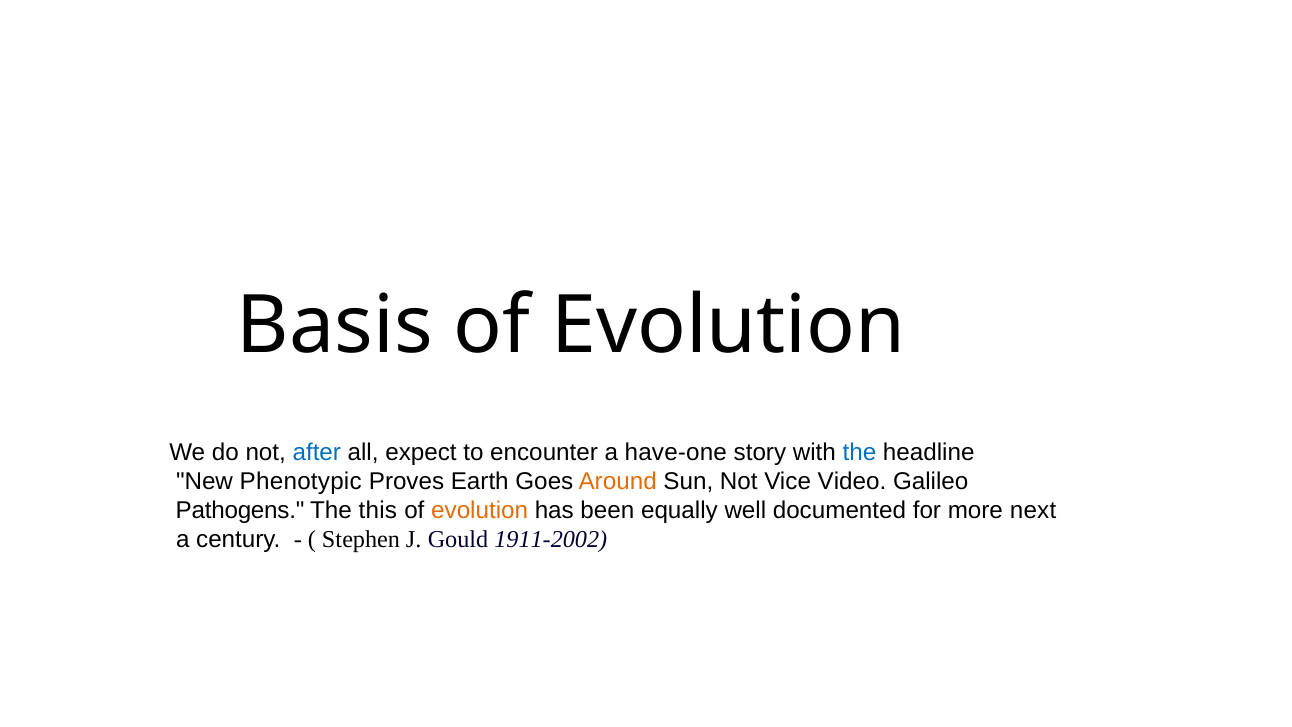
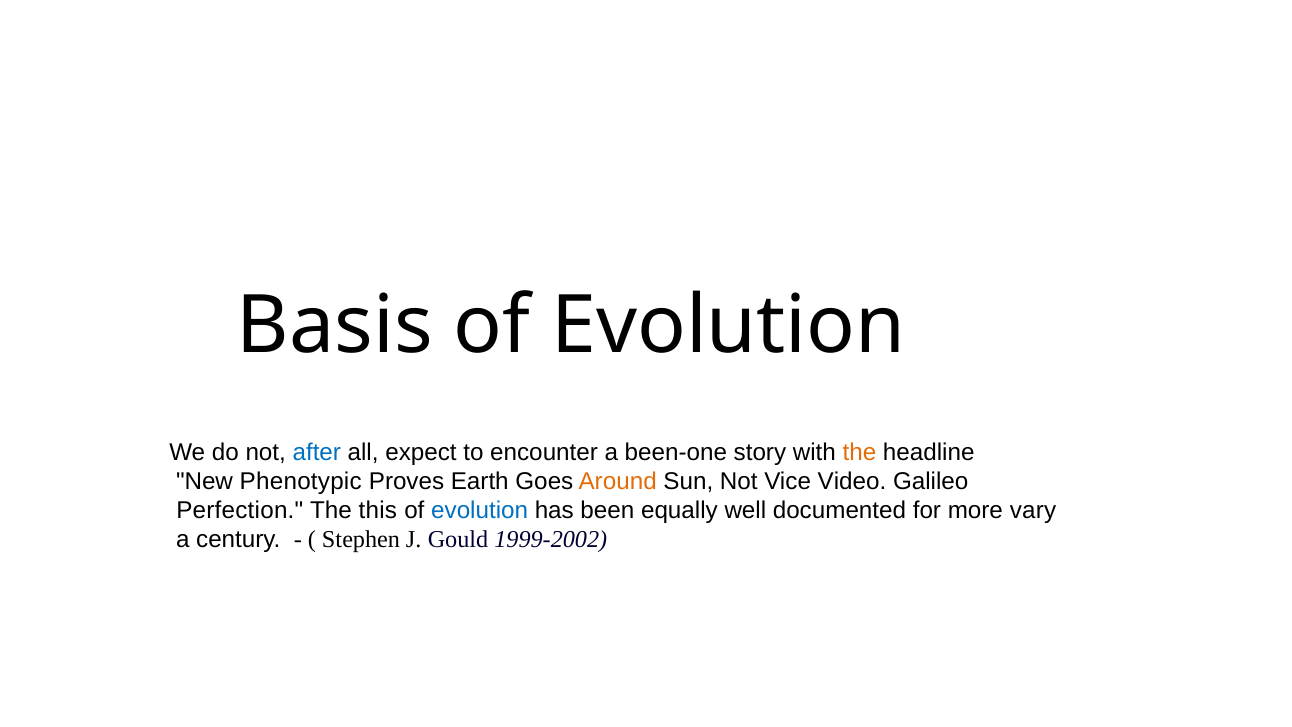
have-one: have-one -> been-one (676, 453)
the colour: blue -> orange (859, 453)
Pathogens: Pathogens -> Perfection (240, 511)
evolution colour: orange -> blue (480, 511)
next: next -> vary (1033, 511)
1911-2002: 1911-2002 -> 1999-2002 (551, 540)
